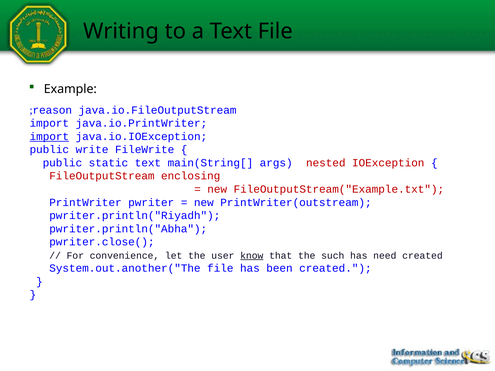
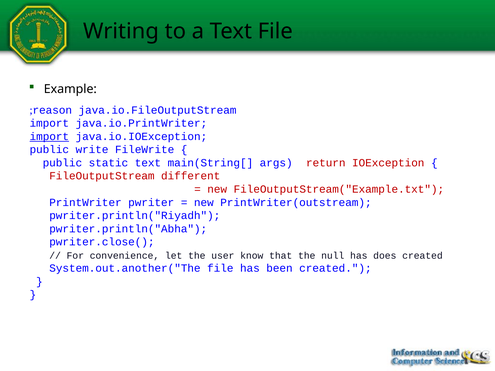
nested: nested -> return (326, 163)
enclosing: enclosing -> different (191, 176)
know underline: present -> none (252, 256)
such: such -> null (333, 256)
need: need -> does (385, 256)
